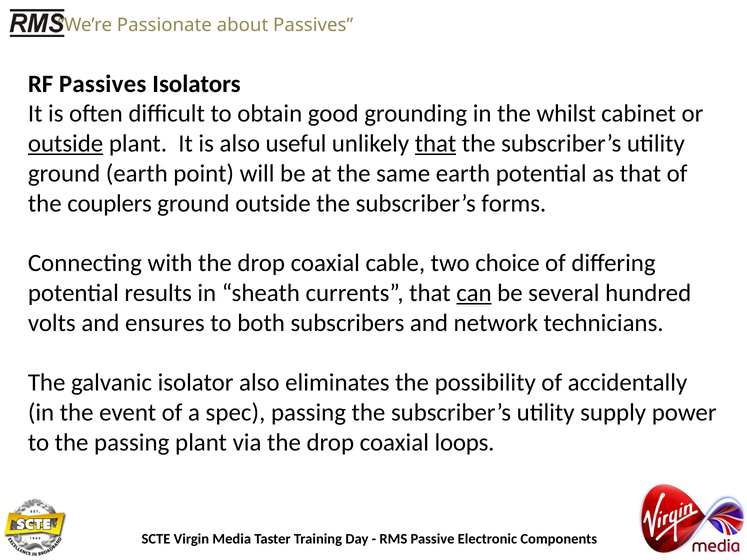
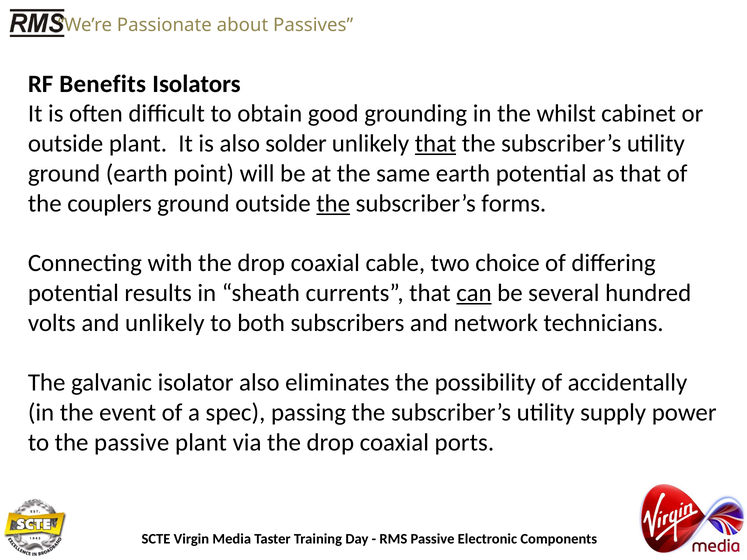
RF Passives: Passives -> Benefits (103, 84)
outside underline: present -> none (66, 144)
useful: useful -> solder (296, 144)
the underline: none -> present (333, 203)
and ensures: ensures -> unlikely (165, 323)
the passing: passing -> passive (132, 443)
loops: loops -> ports (464, 443)
